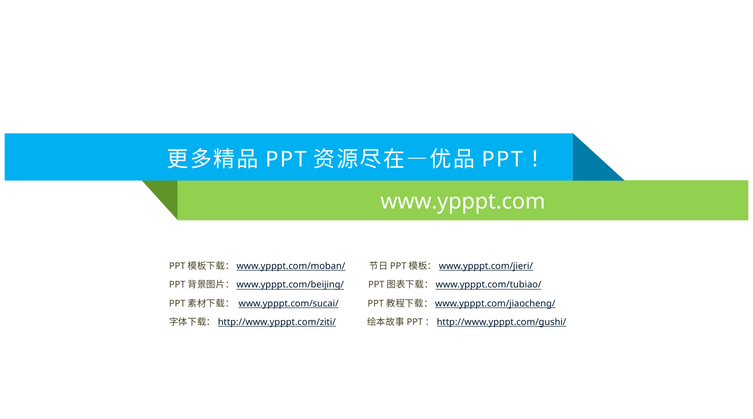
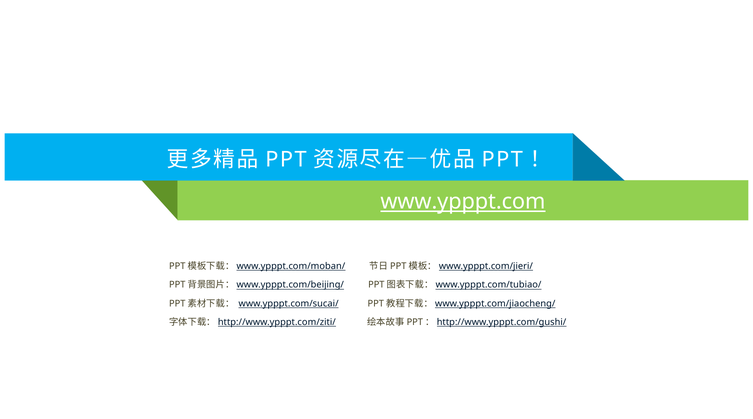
www.ypppt.com underline: none -> present (463, 201)
